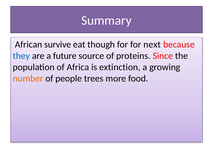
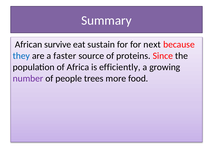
though: though -> sustain (101, 45)
future: future -> faster (65, 56)
extinction: extinction -> efficiently (120, 67)
number colour: orange -> purple (28, 79)
